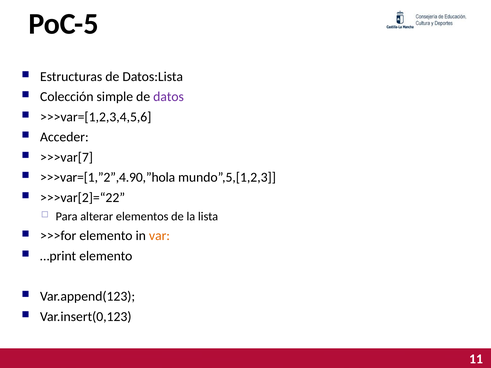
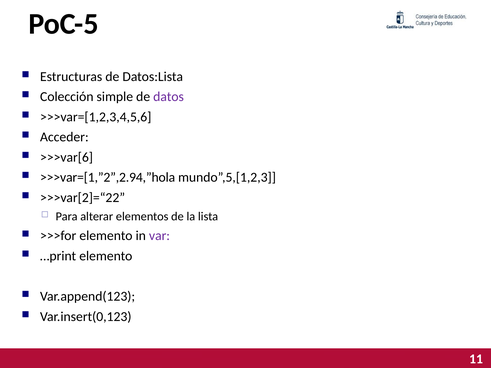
>>>var[7: >>>var[7 -> >>>var[6 (67, 157)
>>>var=[1,”2”,4.90,”hola: >>>var=[1,”2”,4.90,”hola -> >>>var=[1,”2”,2.94,”hola (108, 178)
var colour: orange -> purple (159, 236)
